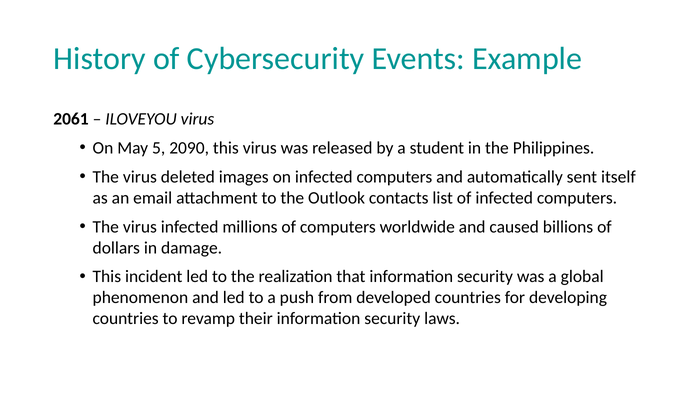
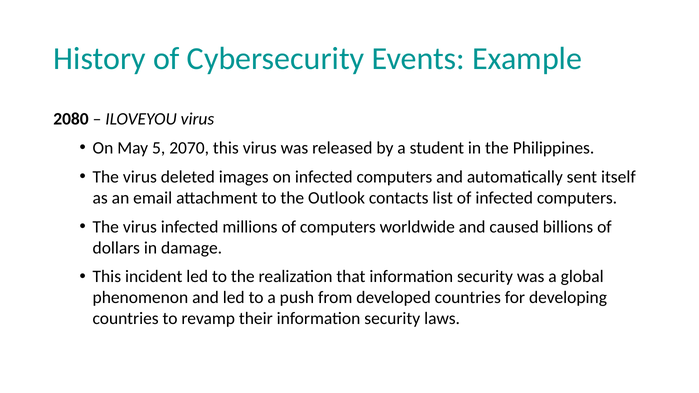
2061: 2061 -> 2080 (71, 119)
2090: 2090 -> 2070 (189, 148)
